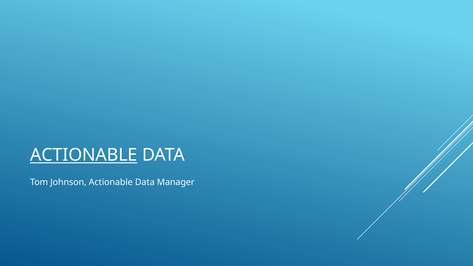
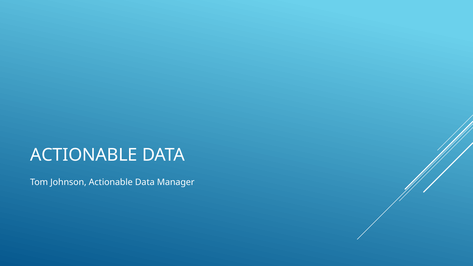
ACTIONABLE underline: present -> none (84, 155)
